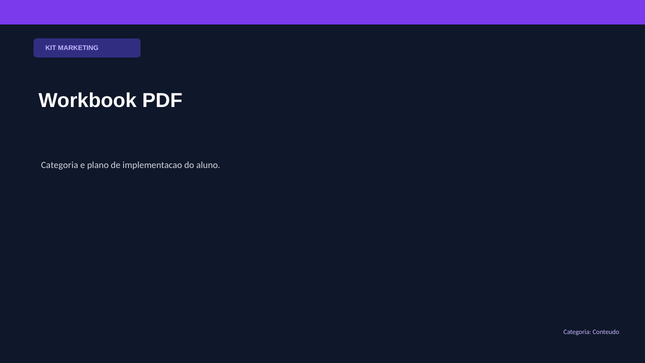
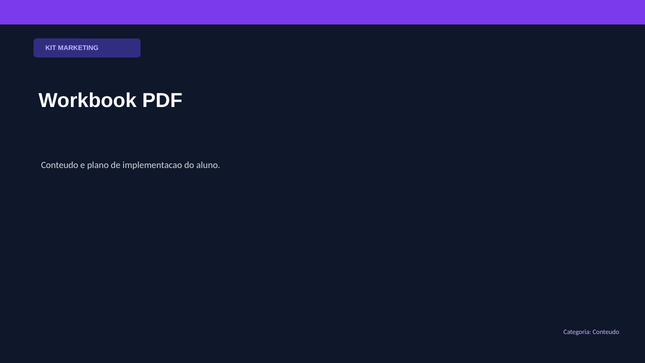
Categoria: Categoria -> Conteudo (60, 165)
